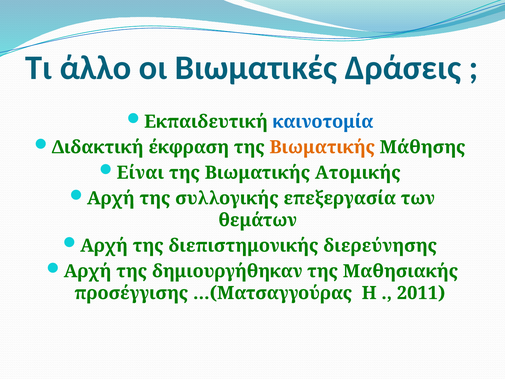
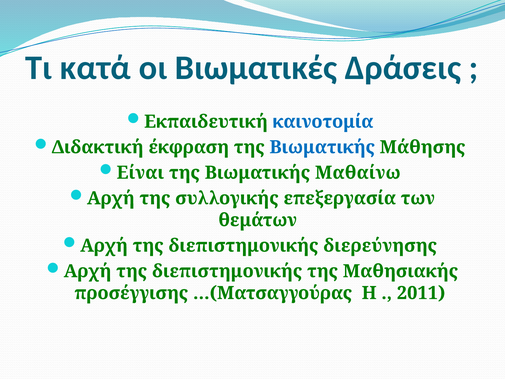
άλλο: άλλο -> κατά (95, 68)
Βιωματικής colour: orange -> blue (322, 147)
Ατομικής: Ατομικής -> Μαθαίνω (358, 173)
δημιουργήθηκαν: δημιουργήθηκαν -> διεπιστημονικής (227, 271)
